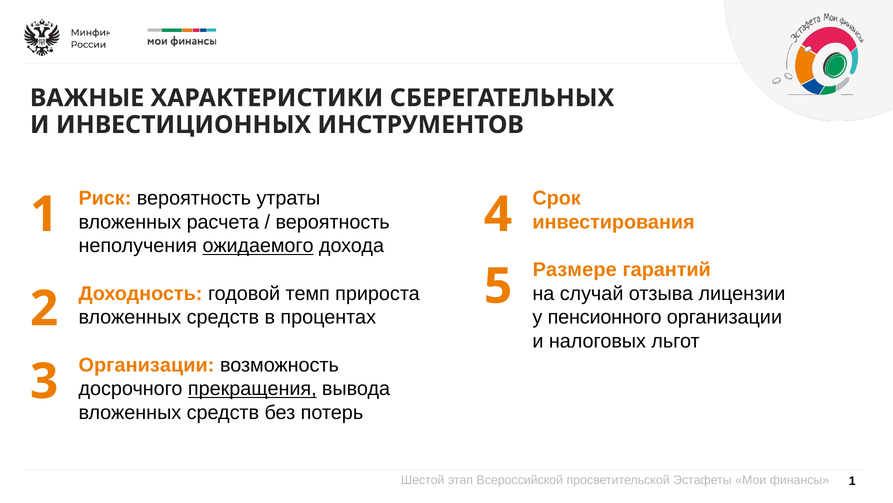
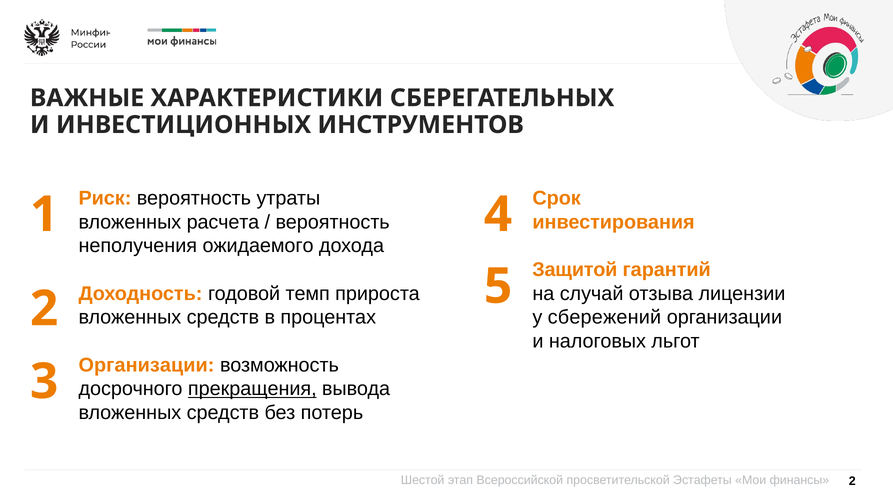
ожидаемого underline: present -> none (258, 246)
Размере: Размере -> Защитой (575, 269)
пенсионного: пенсионного -> сбережений (604, 317)
1: 1 -> 2 (852, 480)
